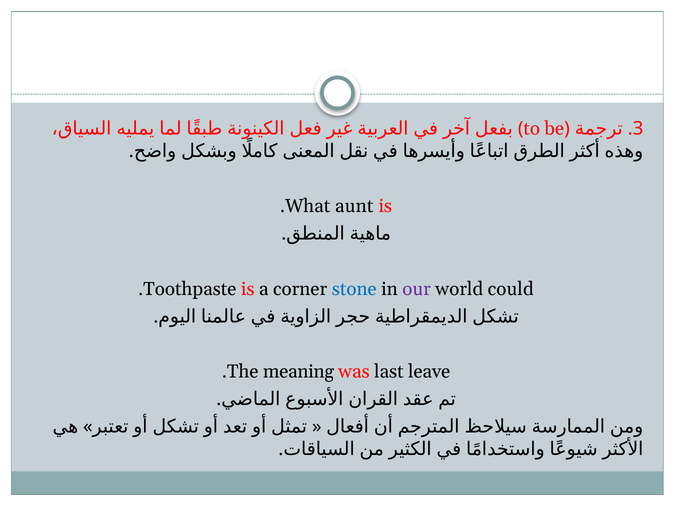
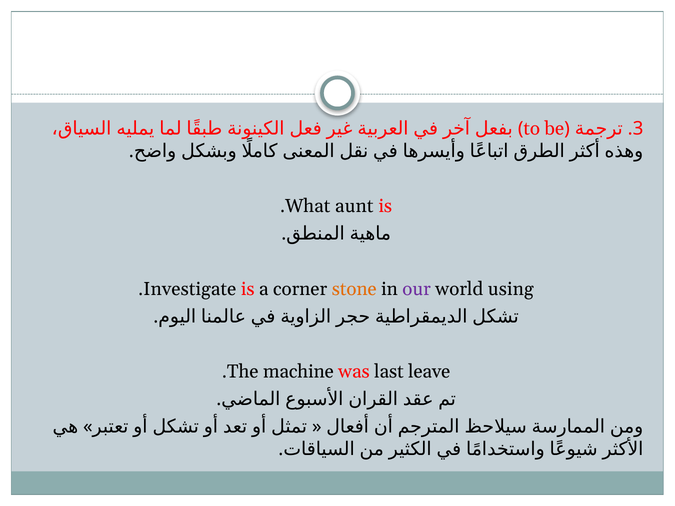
Toothpaste: Toothpaste -> Investigate (190, 289)
stone colour: blue -> orange (354, 289)
could: could -> using (511, 289)
meaning: meaning -> machine (298, 372)
